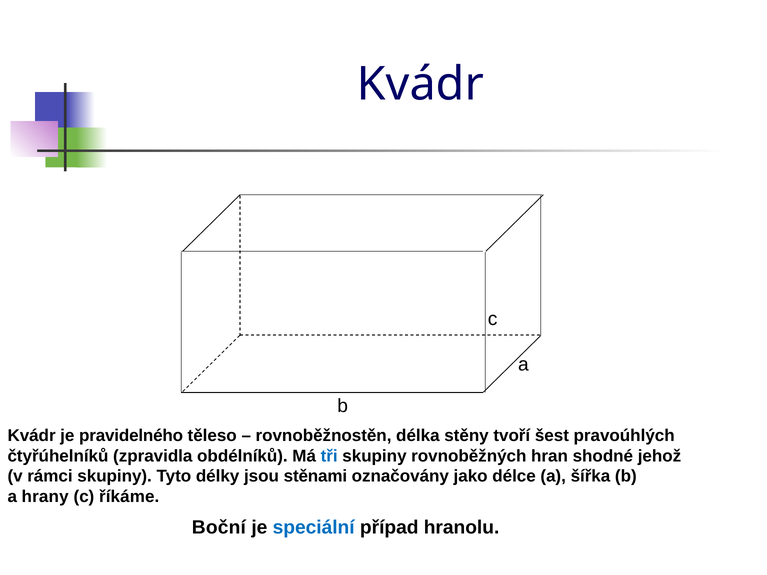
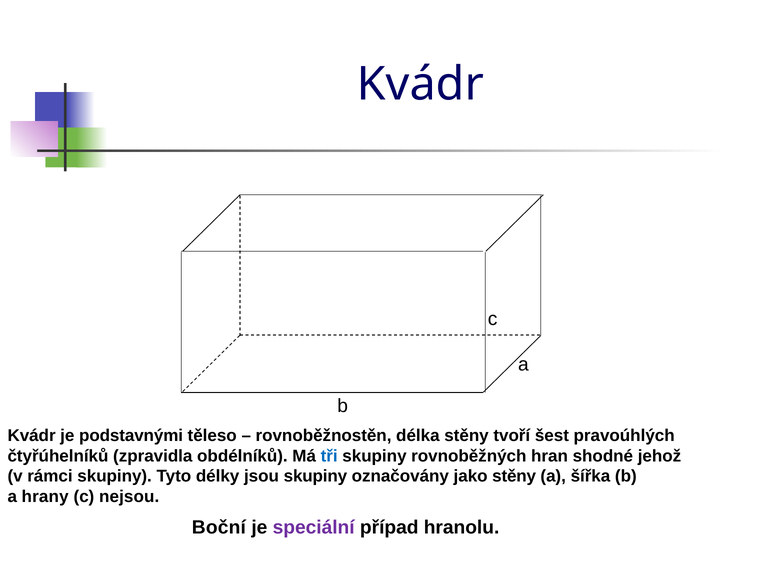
pravidelného: pravidelného -> podstavnými (131, 436)
jsou stěnami: stěnami -> skupiny (315, 477)
jako délce: délce -> stěny (514, 477)
říkáme: říkáme -> nejsou (129, 497)
speciální colour: blue -> purple (314, 527)
